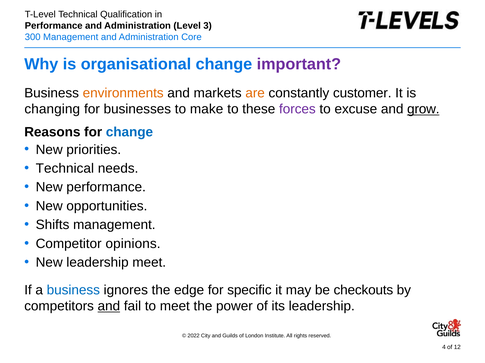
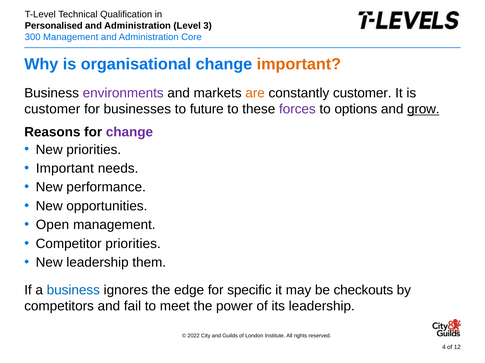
Performance: Performance -> Personalised (54, 26)
important colour: purple -> orange (299, 64)
environments colour: orange -> purple (123, 93)
changing: changing -> customer (52, 109)
make: make -> future (207, 109)
excuse: excuse -> options (356, 109)
change colour: blue -> purple (129, 132)
Technical: Technical -> Important (65, 169)
Shifts: Shifts -> Open (52, 225)
Competitor opinions: opinions -> priorities (133, 244)
leadership meet: meet -> them (149, 263)
and underline: present -> none (109, 307)
